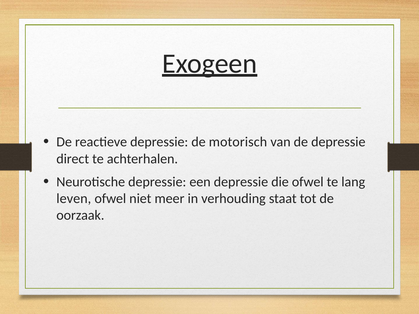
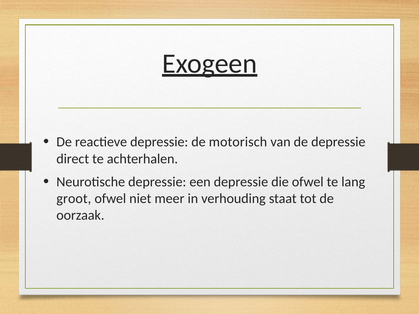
leven: leven -> groot (74, 199)
